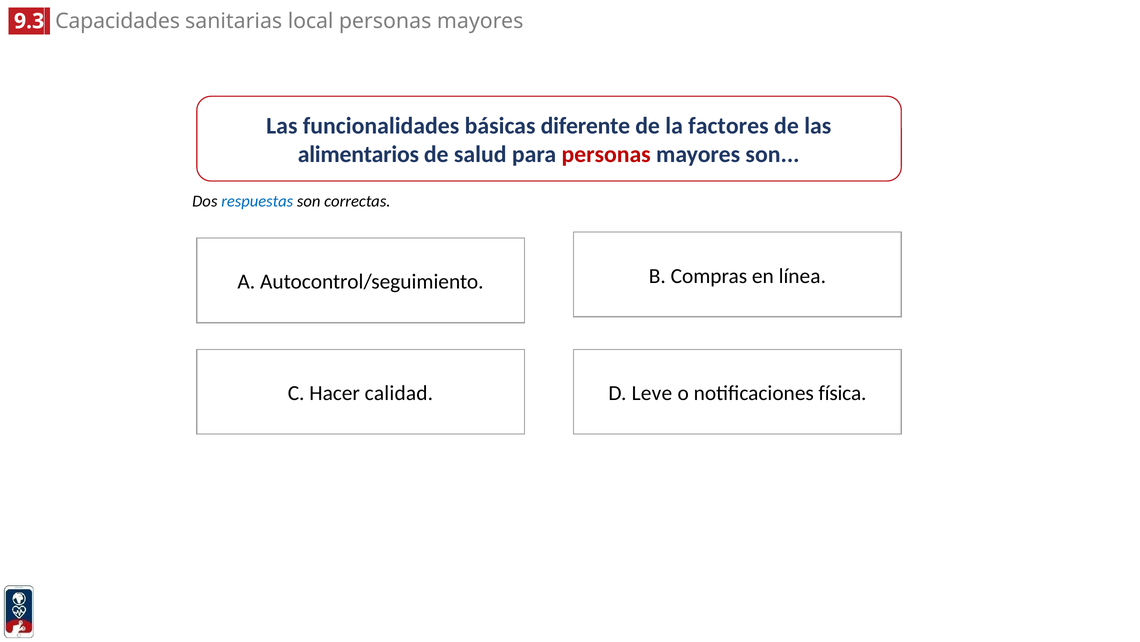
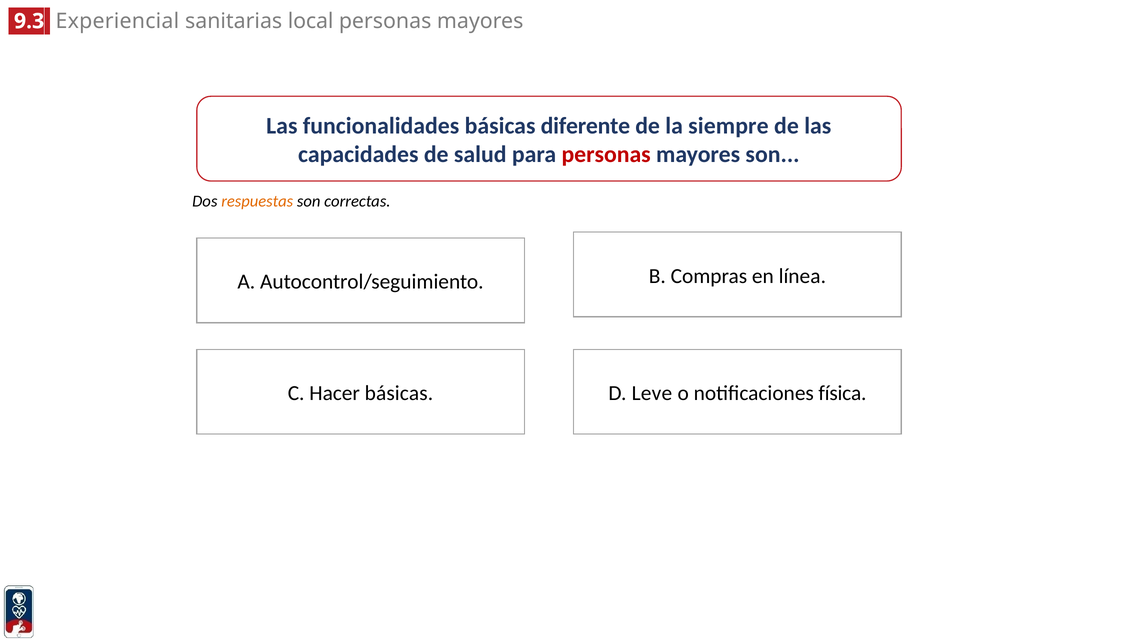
Capacidades: Capacidades -> Experiencial (117, 21)
factores: factores -> siempre (728, 126)
alimentarios: alimentarios -> capacidades (358, 154)
respuestas colour: blue -> orange (257, 201)
Hacer calidad: calidad -> básicas (399, 393)
